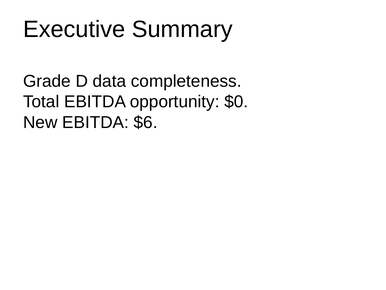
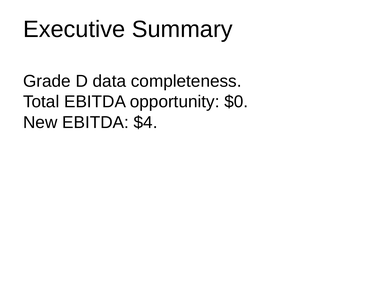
$6: $6 -> $4 (146, 122)
